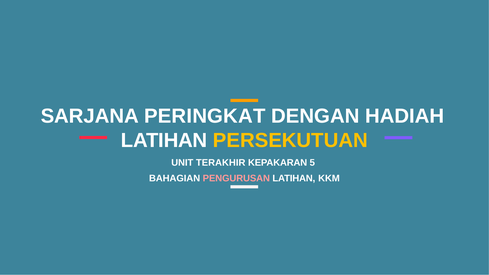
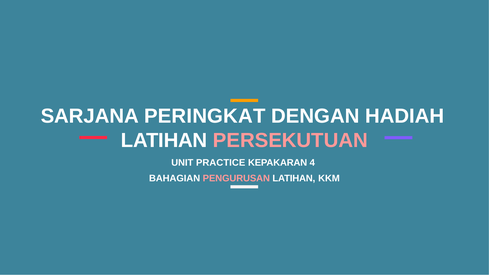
PERSEKUTUAN colour: yellow -> pink (290, 140)
TERAKHIR: TERAKHIR -> PRACTICE (221, 163)
5: 5 -> 4 (312, 163)
